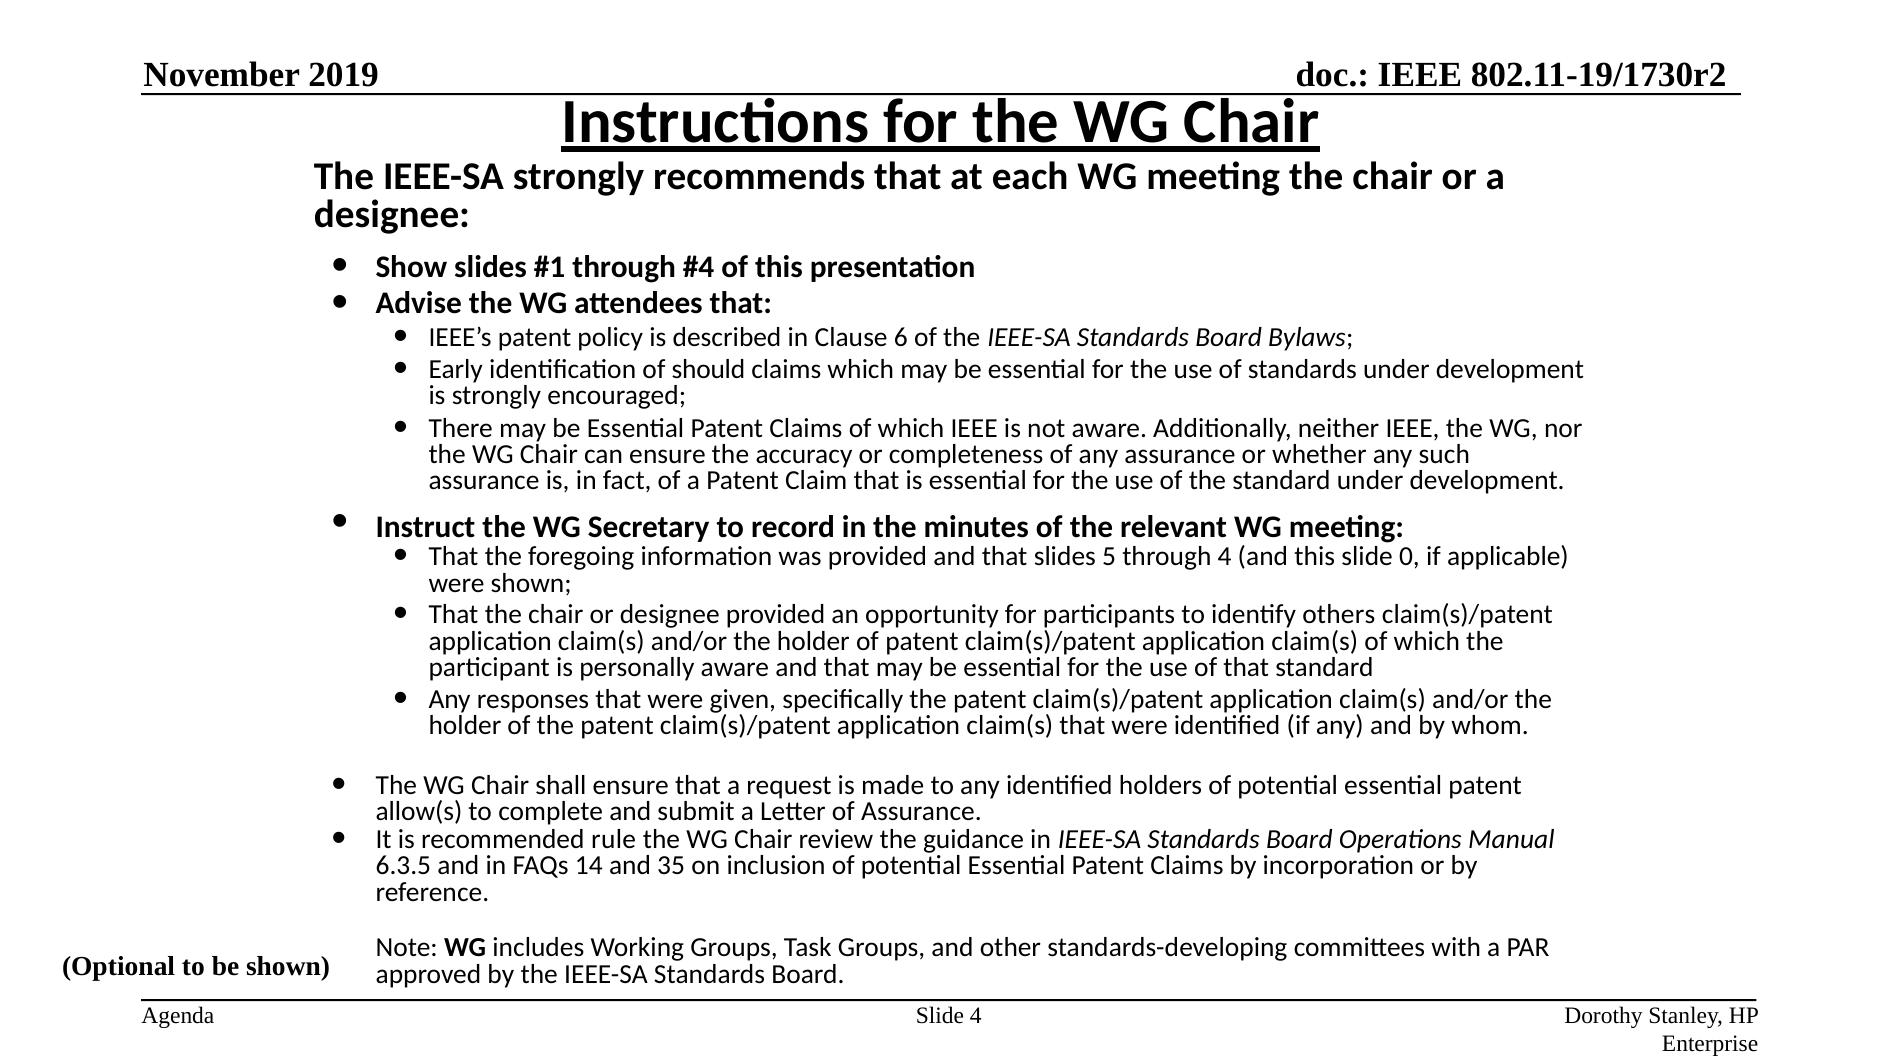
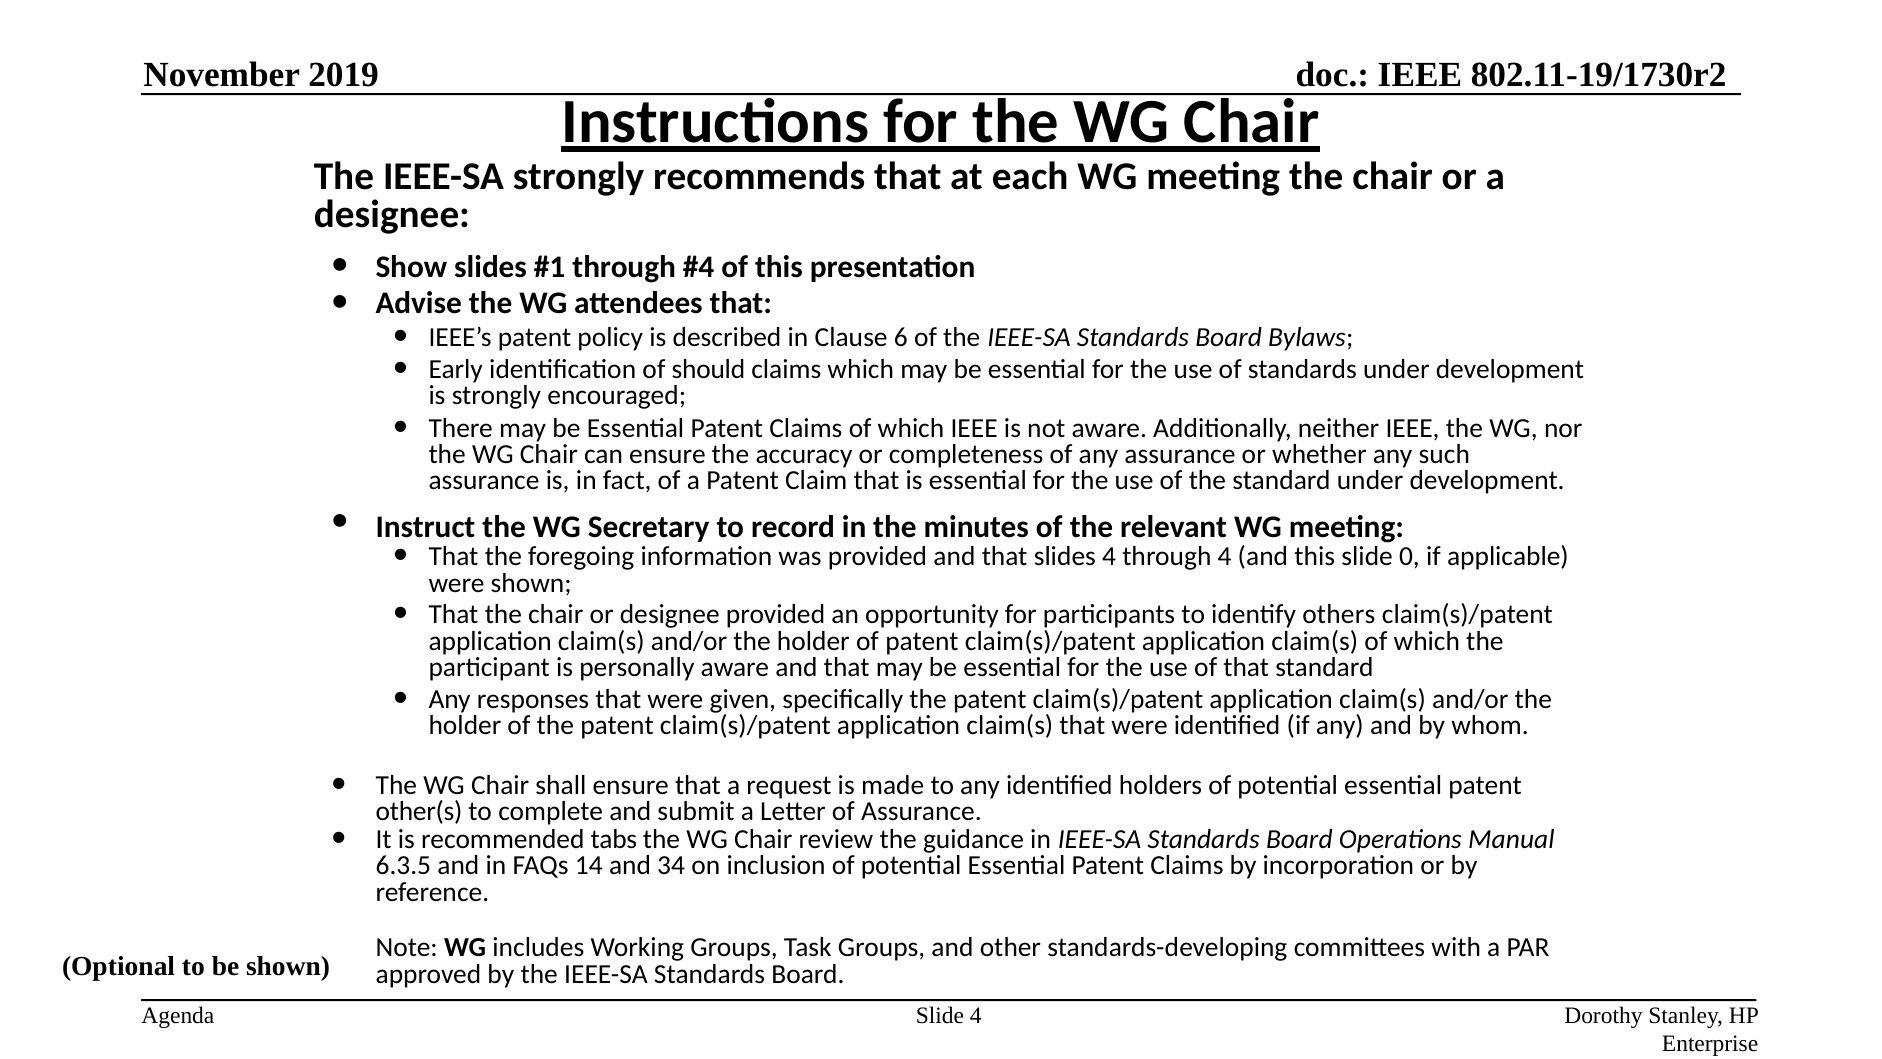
slides 5: 5 -> 4 (1109, 556)
allow(s: allow(s -> other(s (419, 811)
rule: rule -> tabs (614, 839)
35: 35 -> 34 (671, 865)
